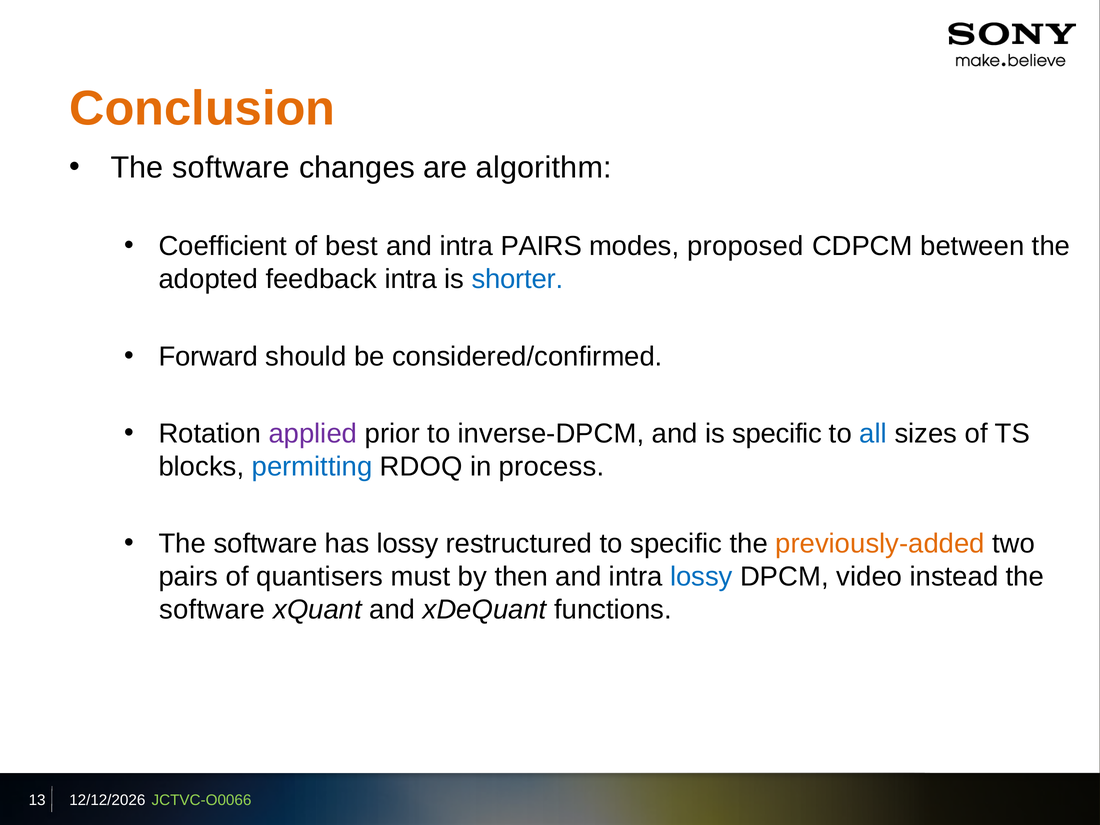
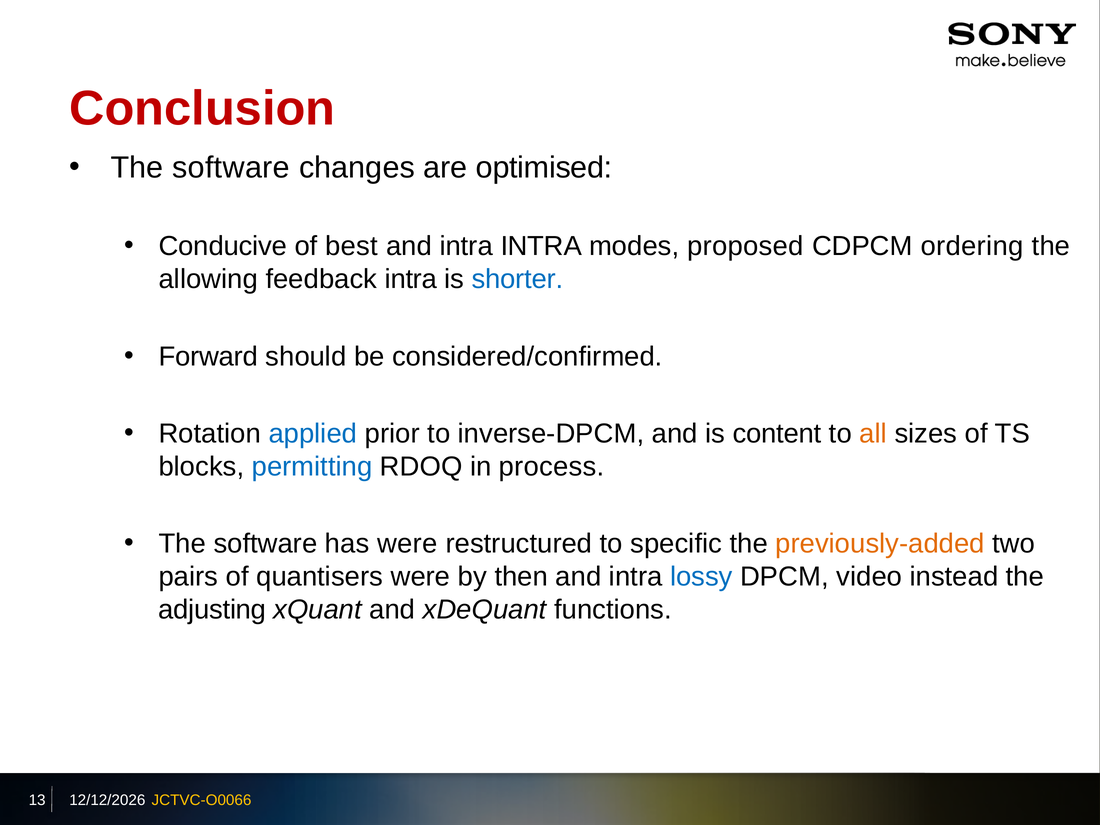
Conclusion colour: orange -> red (202, 108)
algorithm: algorithm -> optimised (544, 168)
Coefficient: Coefficient -> Conducive (223, 246)
intra PAIRS: PAIRS -> INTRA (541, 246)
between: between -> ordering (972, 246)
adopted: adopted -> allowing (208, 279)
applied colour: purple -> blue (313, 433)
is specific: specific -> content (777, 433)
all colour: blue -> orange (873, 433)
has lossy: lossy -> were (407, 544)
quantisers must: must -> were (420, 577)
software: software -> adjusting (212, 610)
JCTVC-O0066 colour: light green -> yellow (201, 800)
